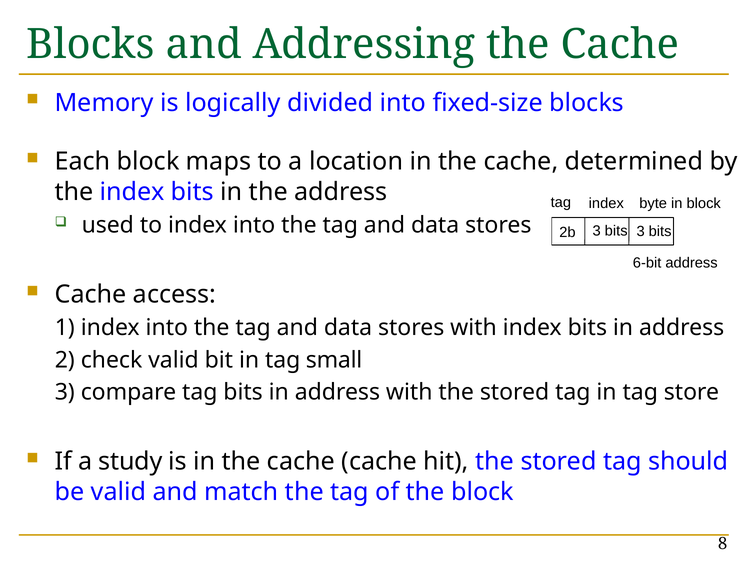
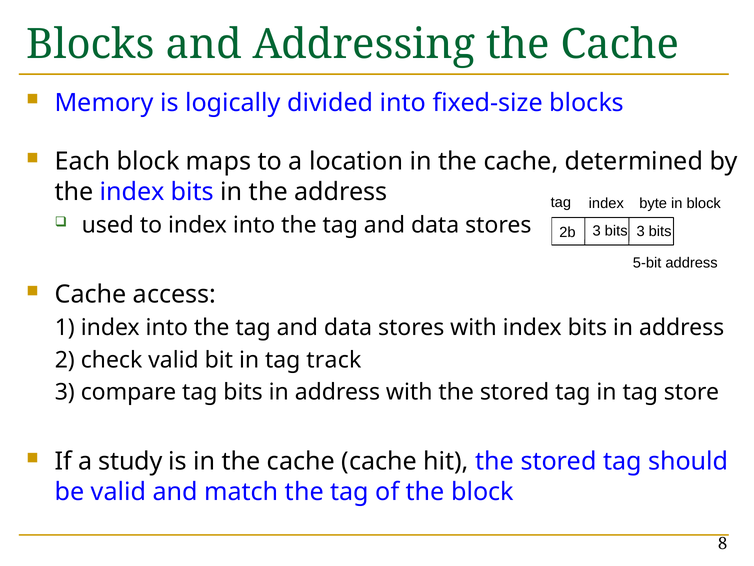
6-bit: 6-bit -> 5-bit (647, 263)
small: small -> track (334, 360)
